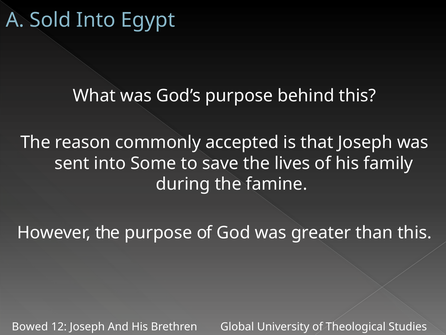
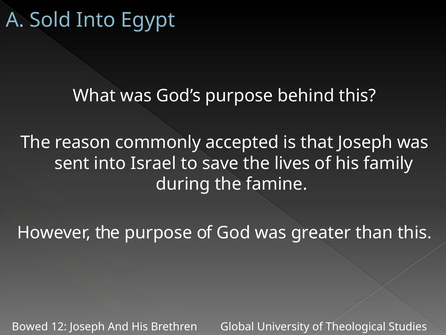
Some: Some -> Israel (153, 163)
